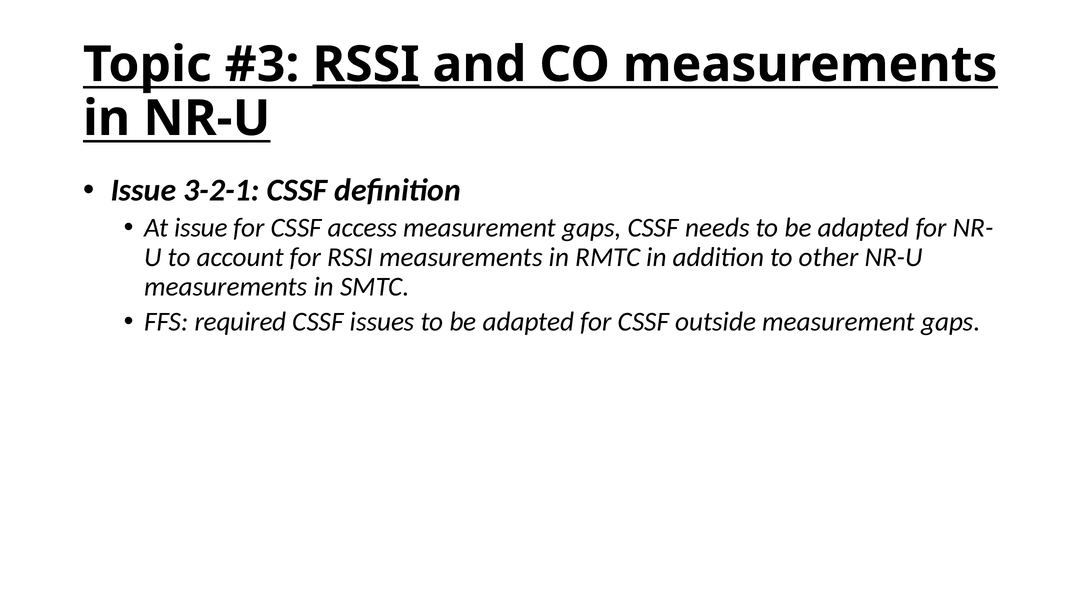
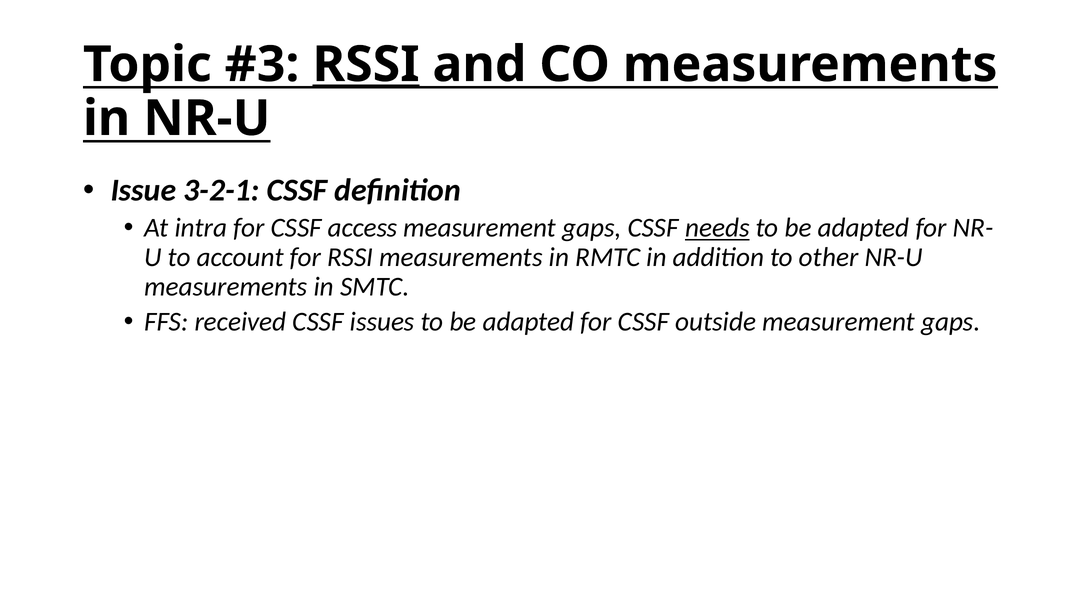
At issue: issue -> intra (201, 228)
needs underline: none -> present (717, 228)
required: required -> received (240, 322)
